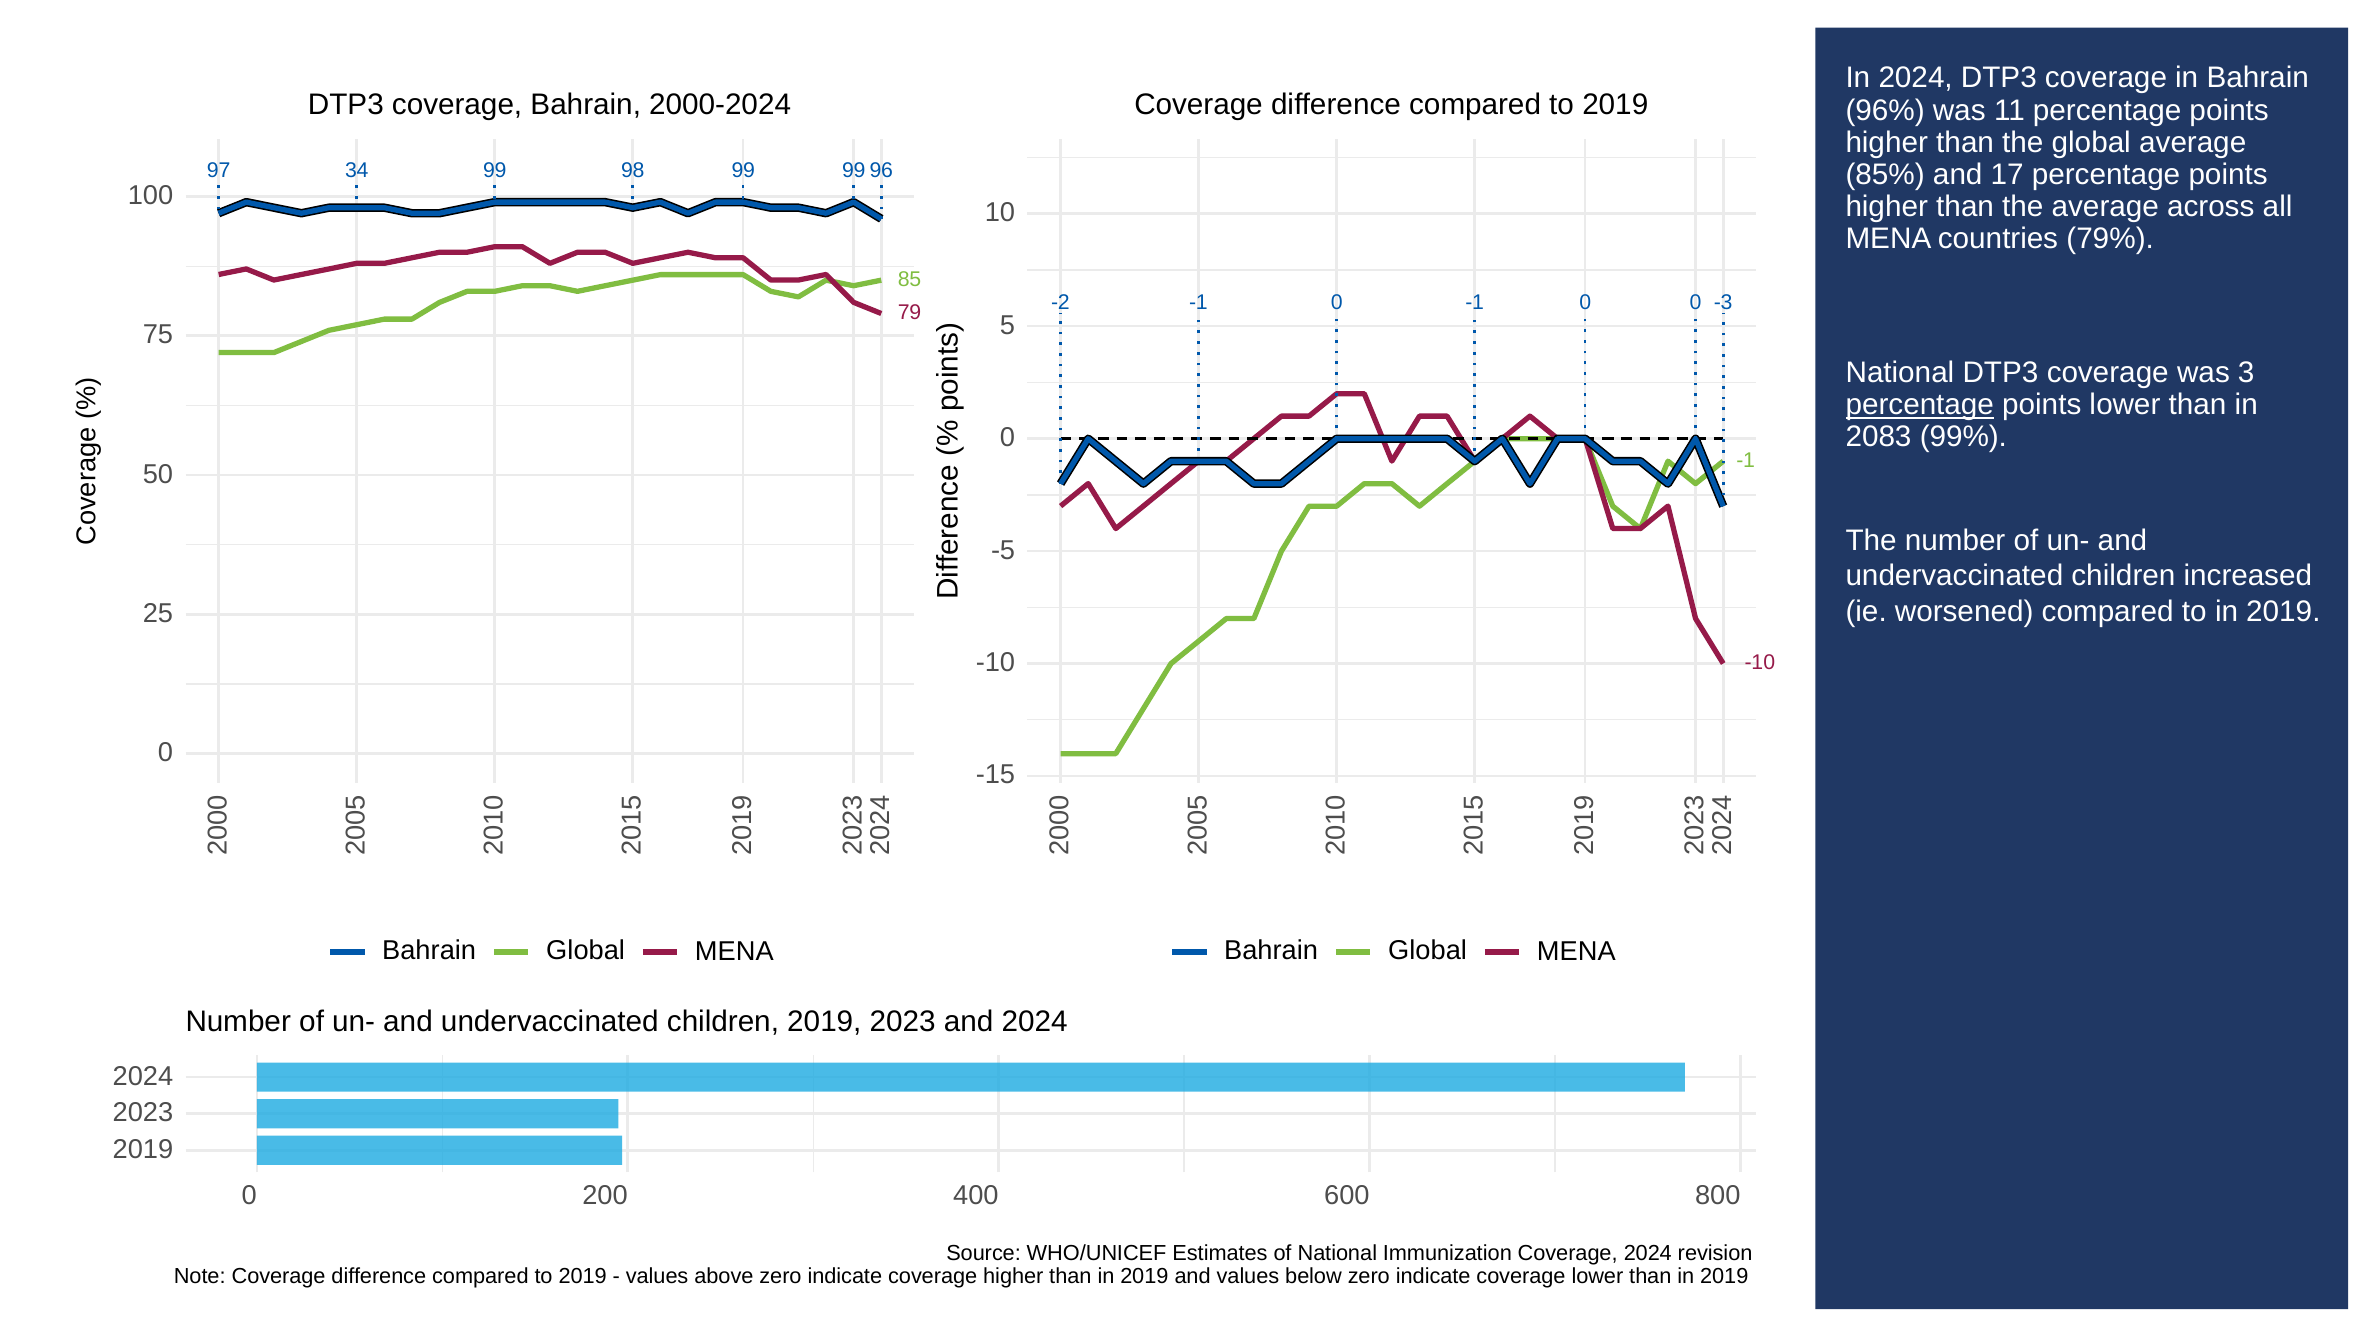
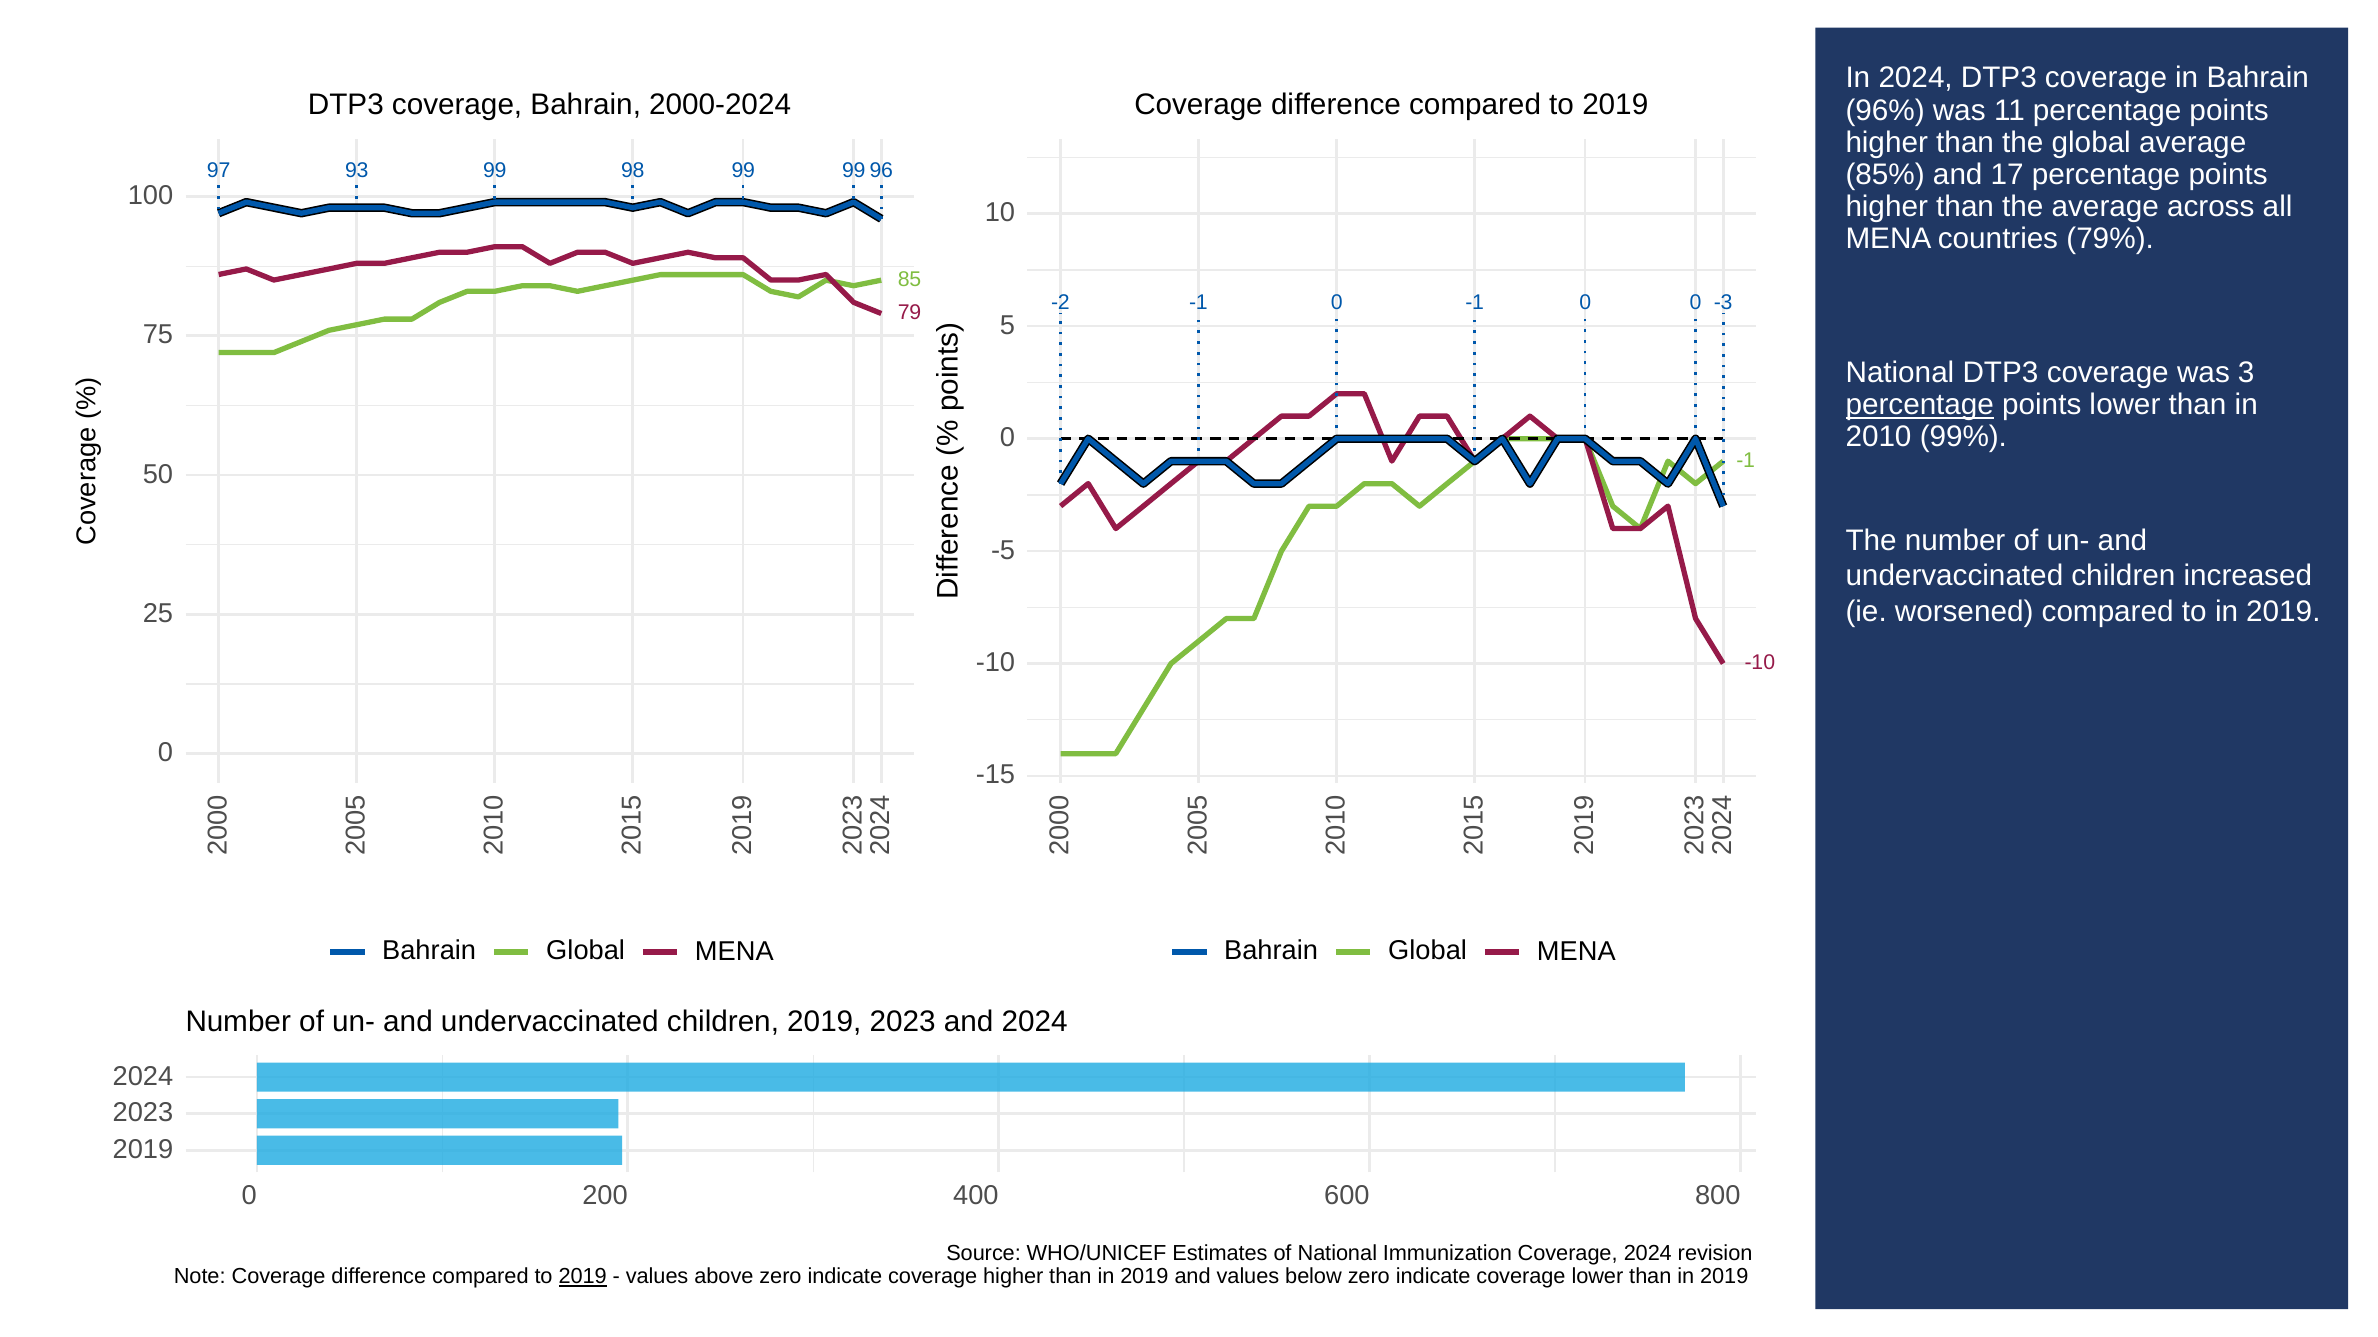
34: 34 -> 93 (357, 170)
2083: 2083 -> 2010 (1879, 437)
2019 underline: none -> present (583, 1277)
